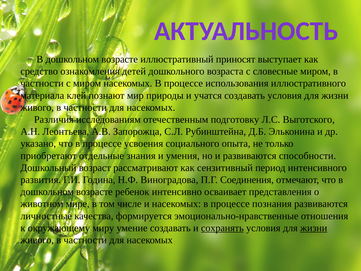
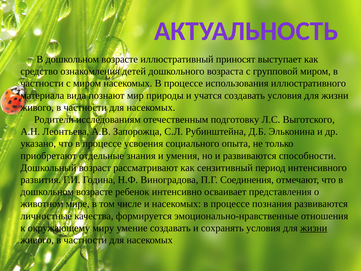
словесные: словесные -> групповой (275, 71)
клей: клей -> вида (76, 95)
Различия: Различия -> Родители (54, 119)
сохранять underline: present -> none (222, 228)
